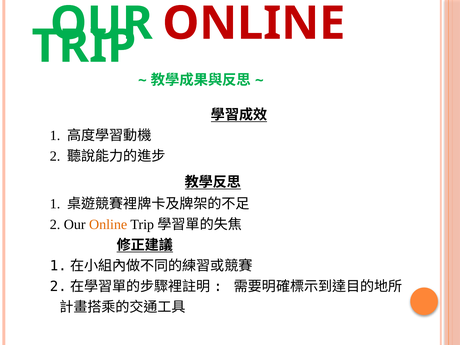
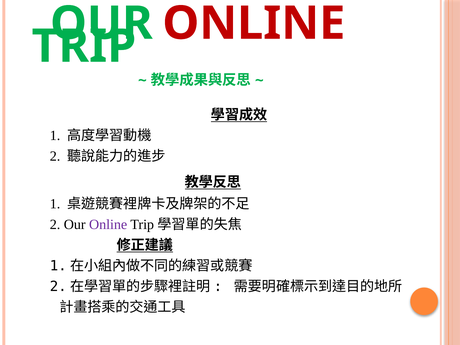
Online colour: orange -> purple (108, 225)
